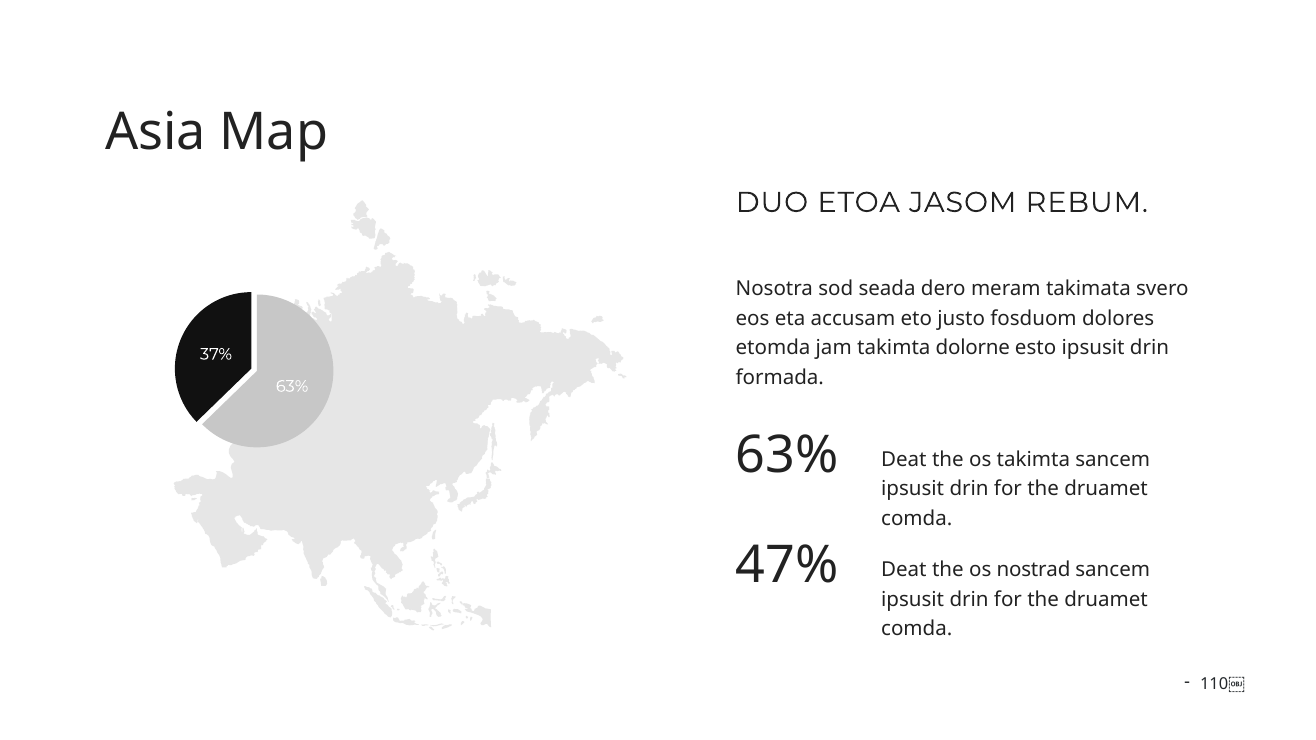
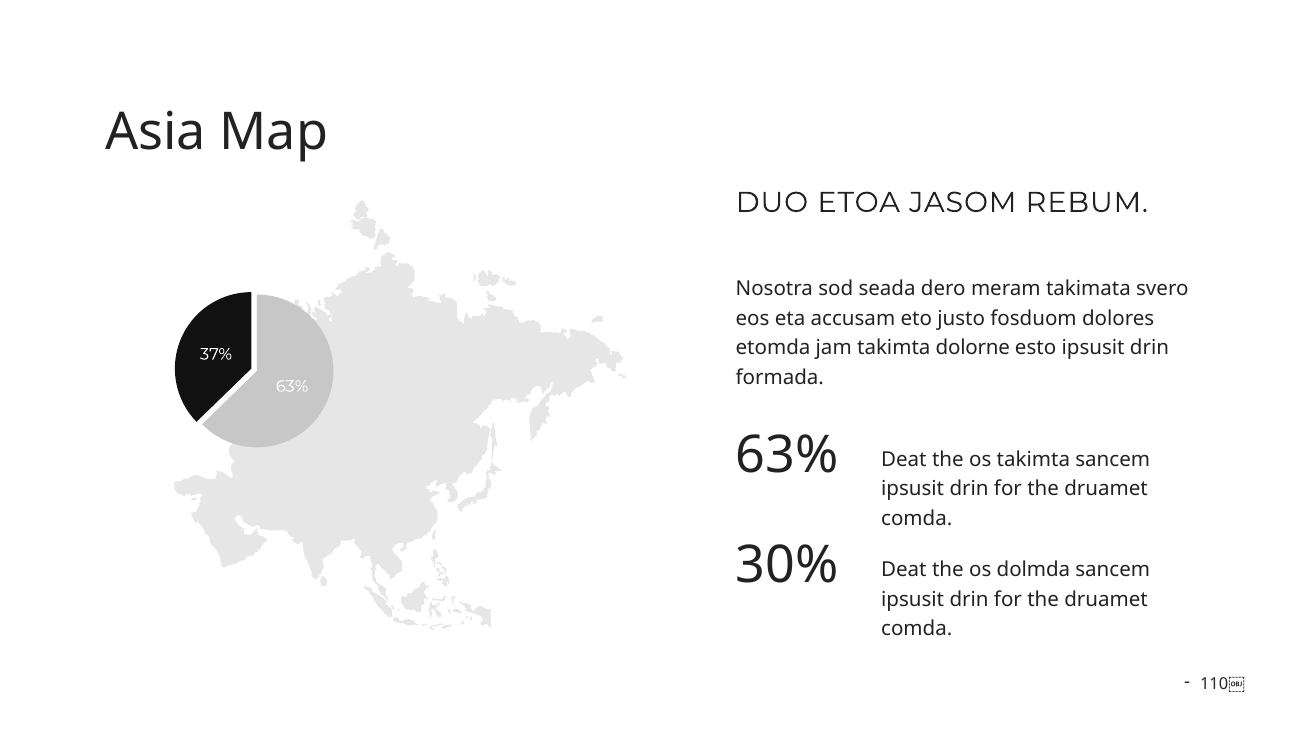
47%: 47% -> 30% (787, 566)
nostrad: nostrad -> dolmda (1033, 570)
